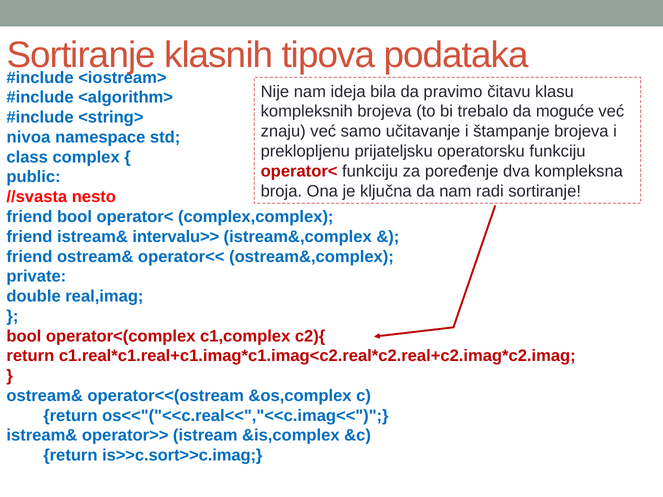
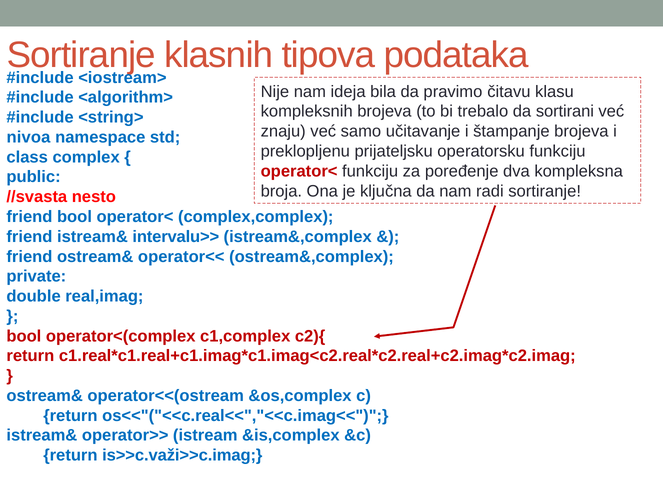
moguće: moguće -> sortirani (565, 112)
is>>c.sort>>c.imag: is>>c.sort>>c.imag -> is>>c.važi>>c.imag (182, 456)
